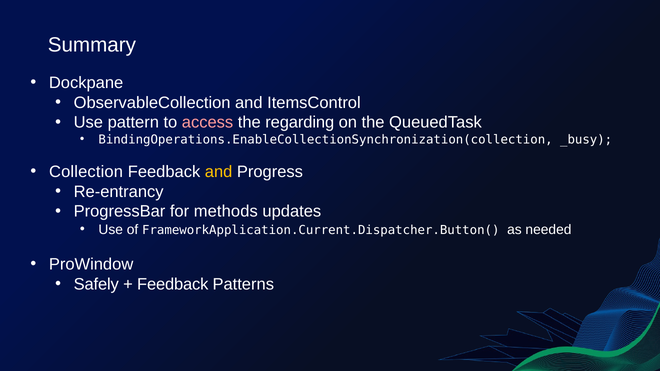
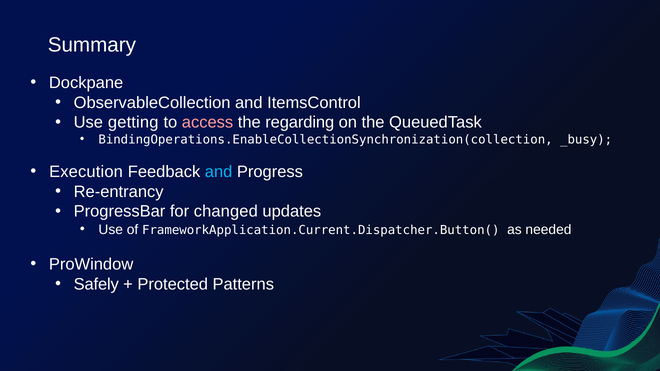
pattern: pattern -> getting (133, 123)
Collection: Collection -> Execution (86, 172)
and colour: yellow -> light blue (219, 172)
methods: methods -> changed (226, 212)
Feedback: Feedback -> Protected (173, 284)
